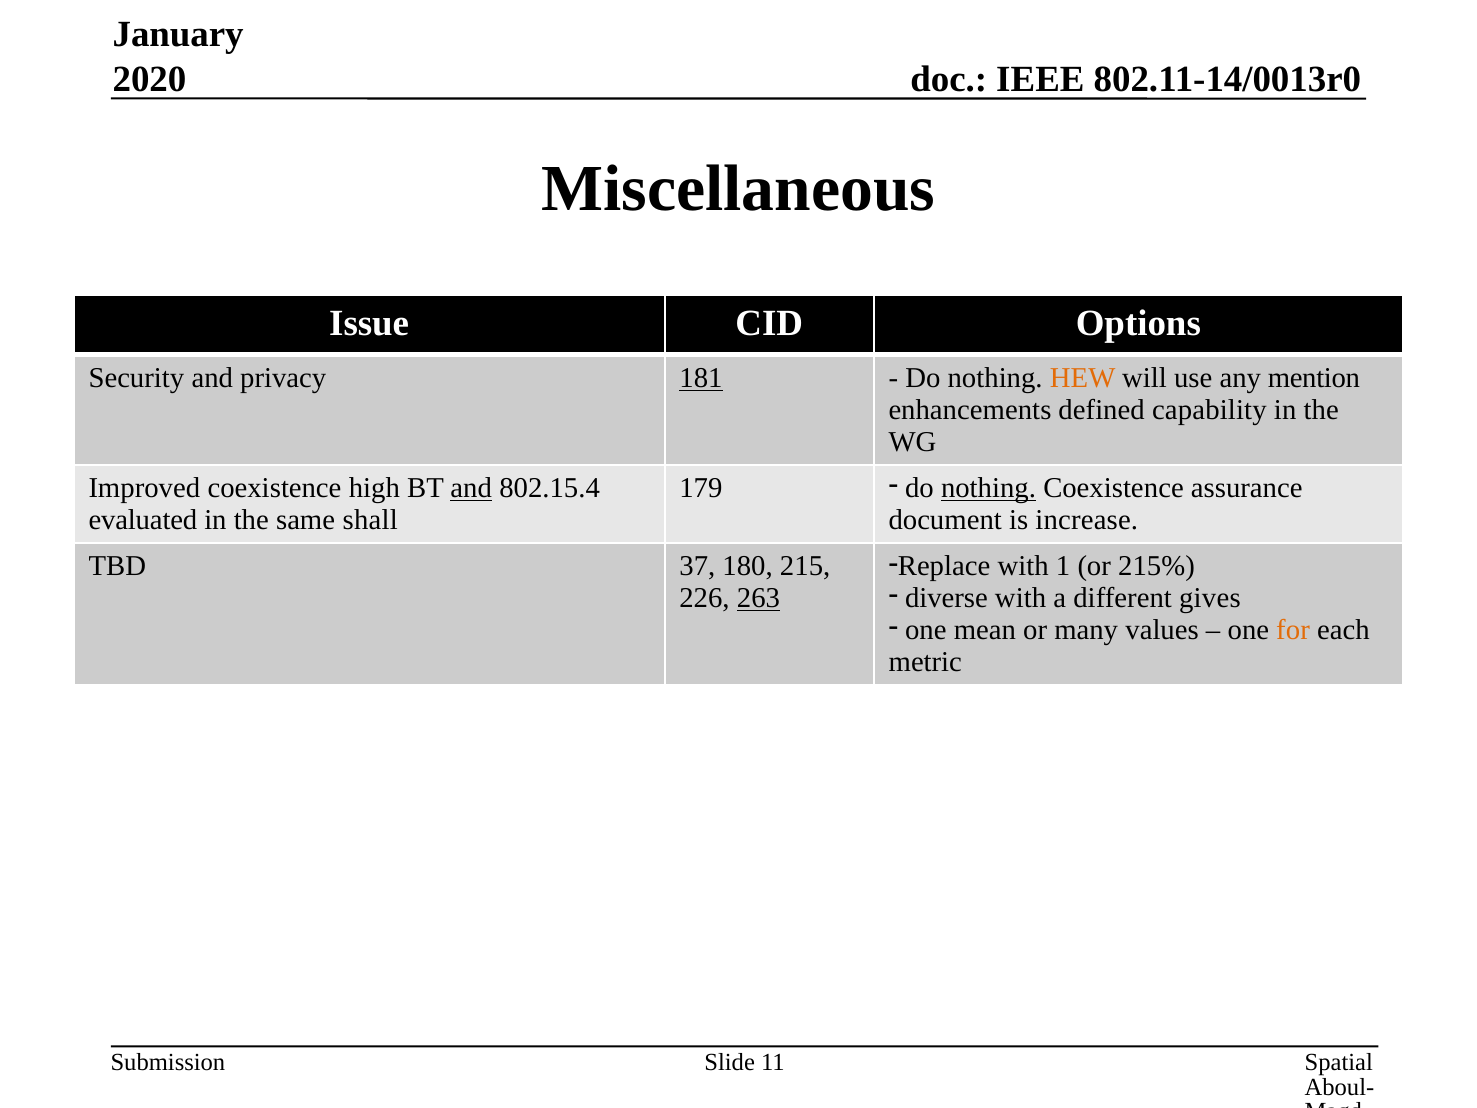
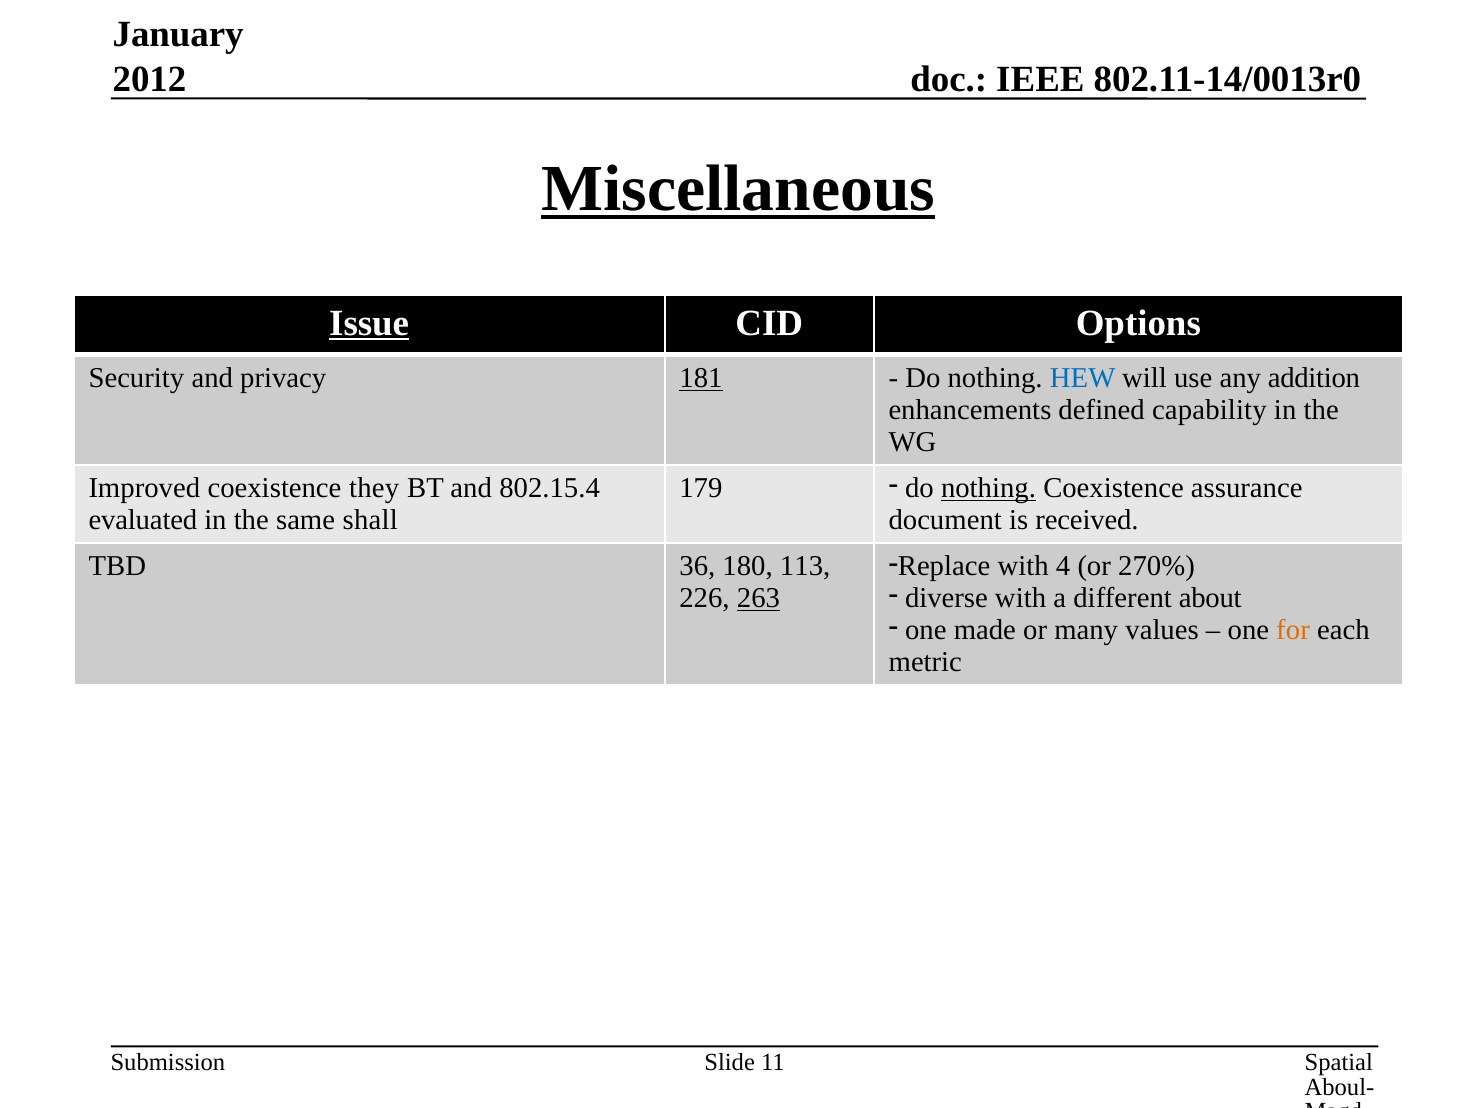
2020: 2020 -> 2012 (149, 79)
Miscellaneous underline: none -> present (738, 189)
Issue underline: none -> present (369, 323)
HEW colour: orange -> blue (1083, 378)
mention: mention -> addition (1314, 378)
high: high -> they (374, 488)
and underline: present -> none (471, 488)
increase: increase -> received (1087, 520)
37: 37 -> 36 (697, 566)
215: 215 -> 113 (805, 566)
1: 1 -> 4 (1063, 566)
215%: 215% -> 270% (1156, 566)
gives: gives -> about (1210, 598)
mean: mean -> made (985, 630)
